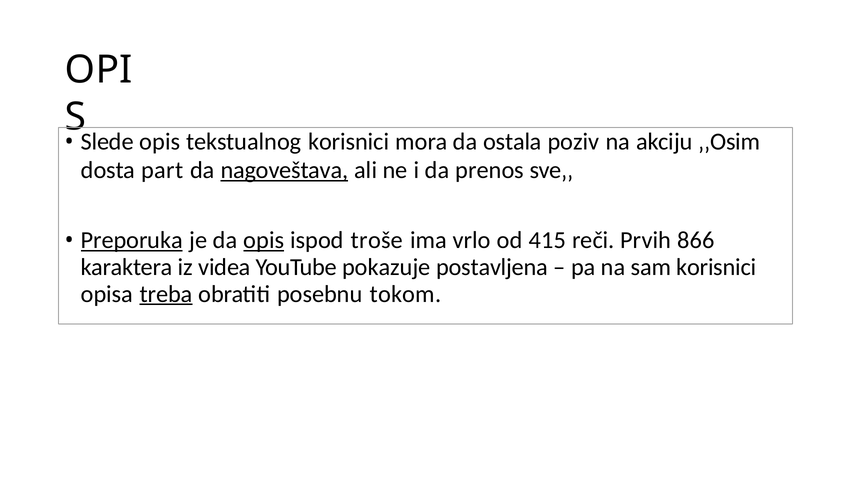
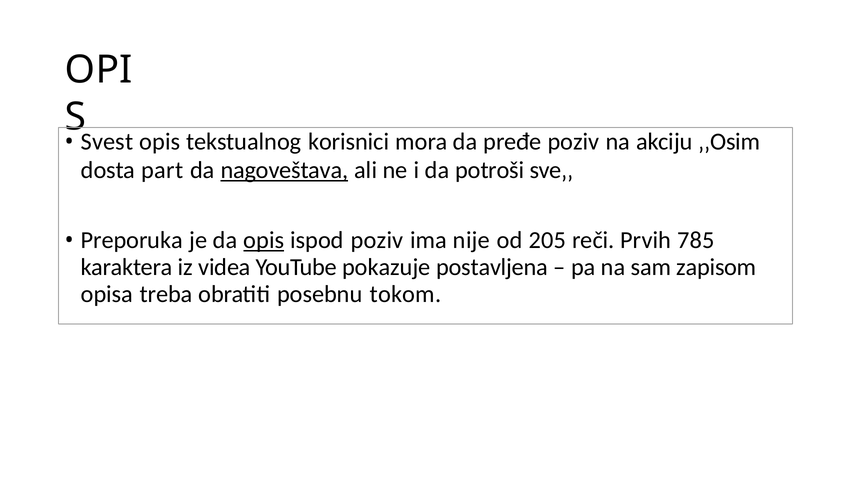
Slede: Slede -> Svest (107, 142)
ostala: ostala -> pređe (512, 142)
prenos: prenos -> potroši (490, 170)
Preporuka underline: present -> none (132, 240)
ispod troše: troše -> poziv (377, 240)
vrlo: vrlo -> nije (472, 240)
415: 415 -> 205 (547, 240)
866: 866 -> 785 (696, 240)
sam korisnici: korisnici -> zapisom (716, 267)
treba underline: present -> none (166, 294)
